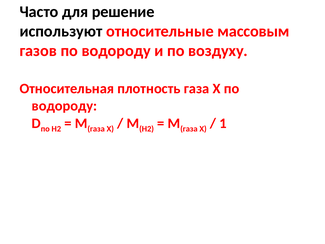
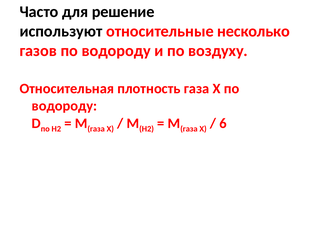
массовым: массовым -> несколько (254, 31)
1: 1 -> 6 (223, 123)
